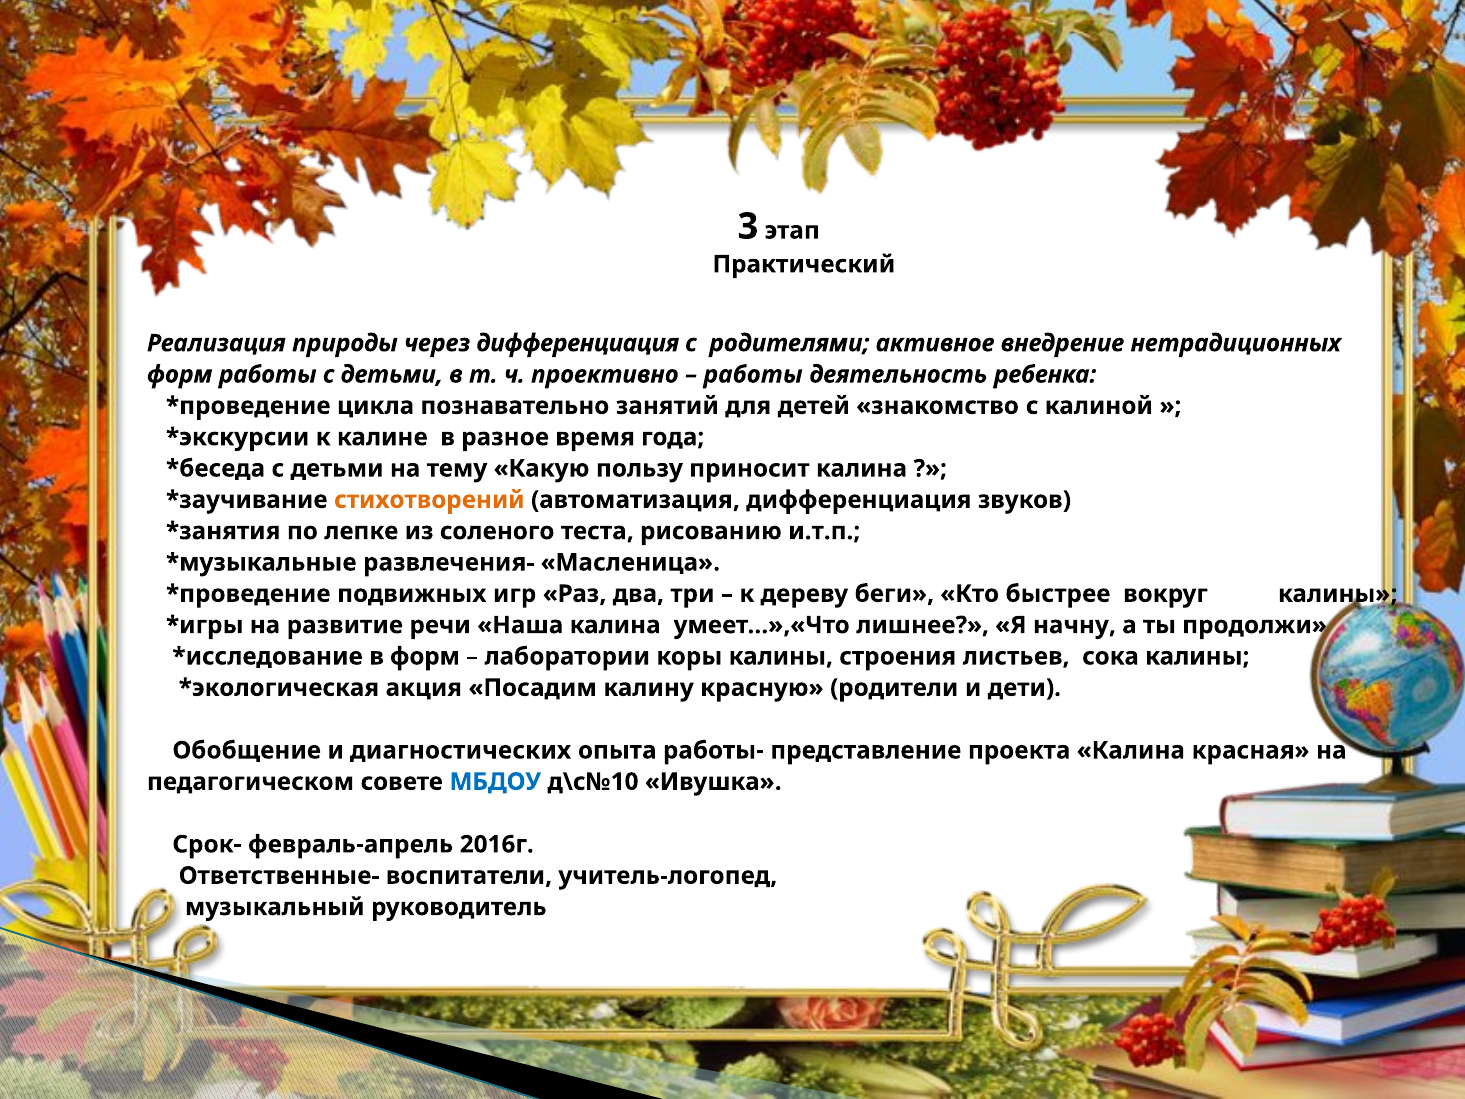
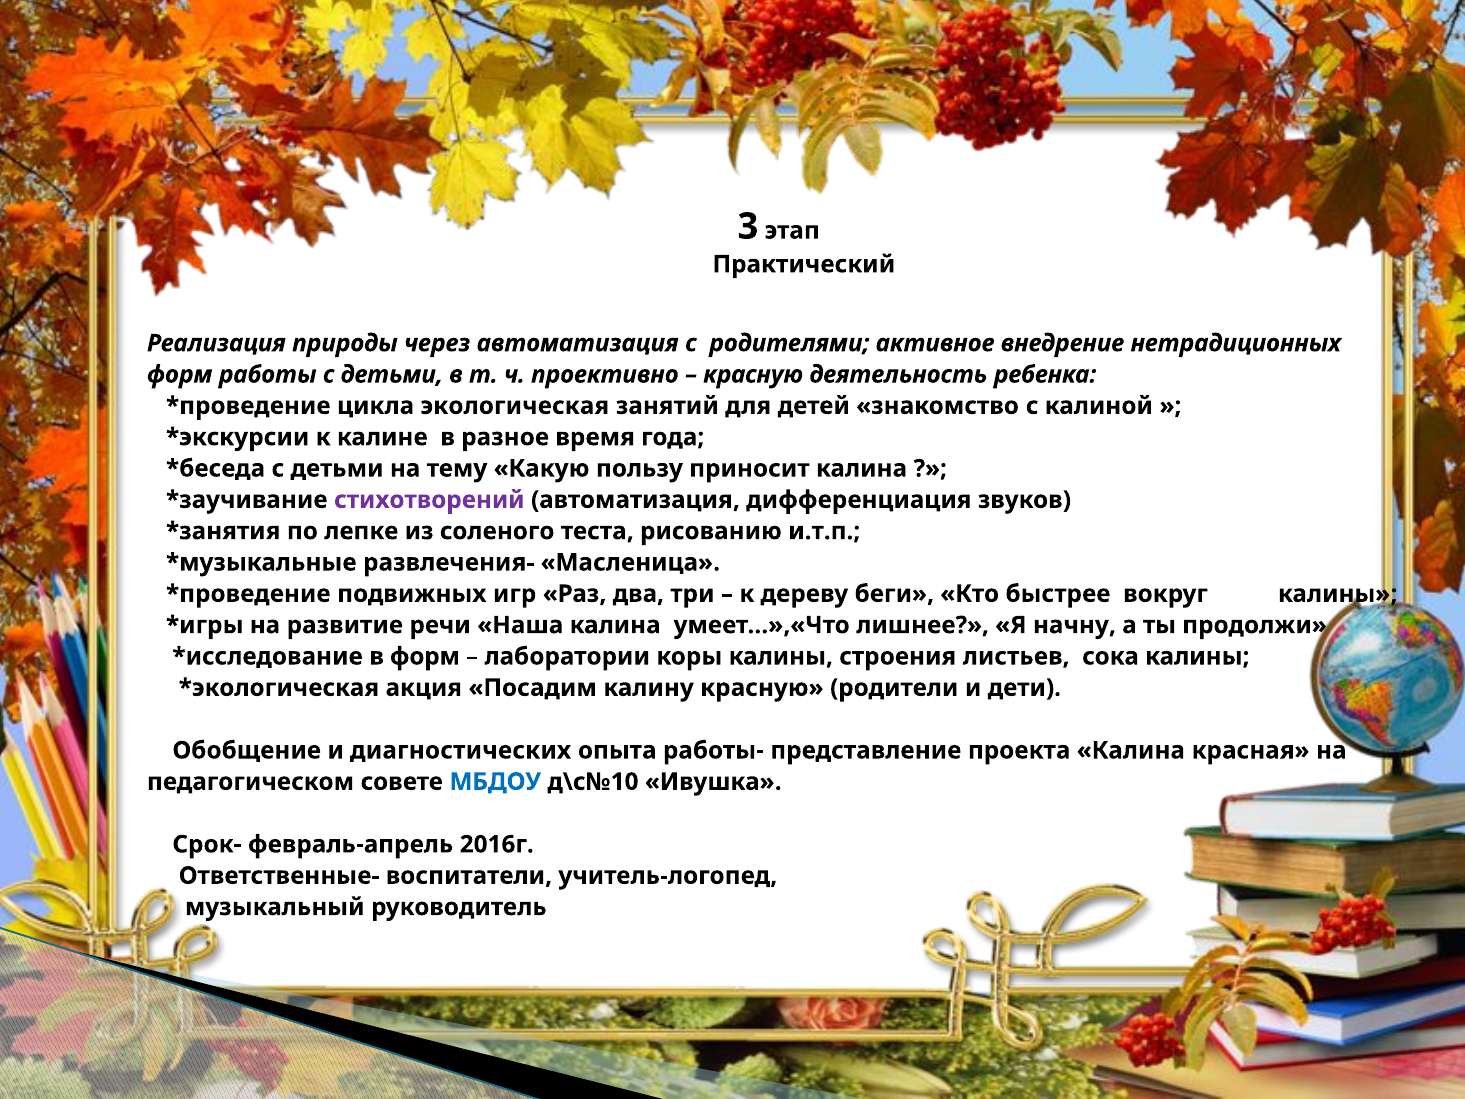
через дифференциация: дифференциация -> автоматизация (578, 343)
работы: работы -> красную (753, 374)
познавательно: познавательно -> экологическая (515, 406)
стихотворений colour: orange -> purple (429, 500)
